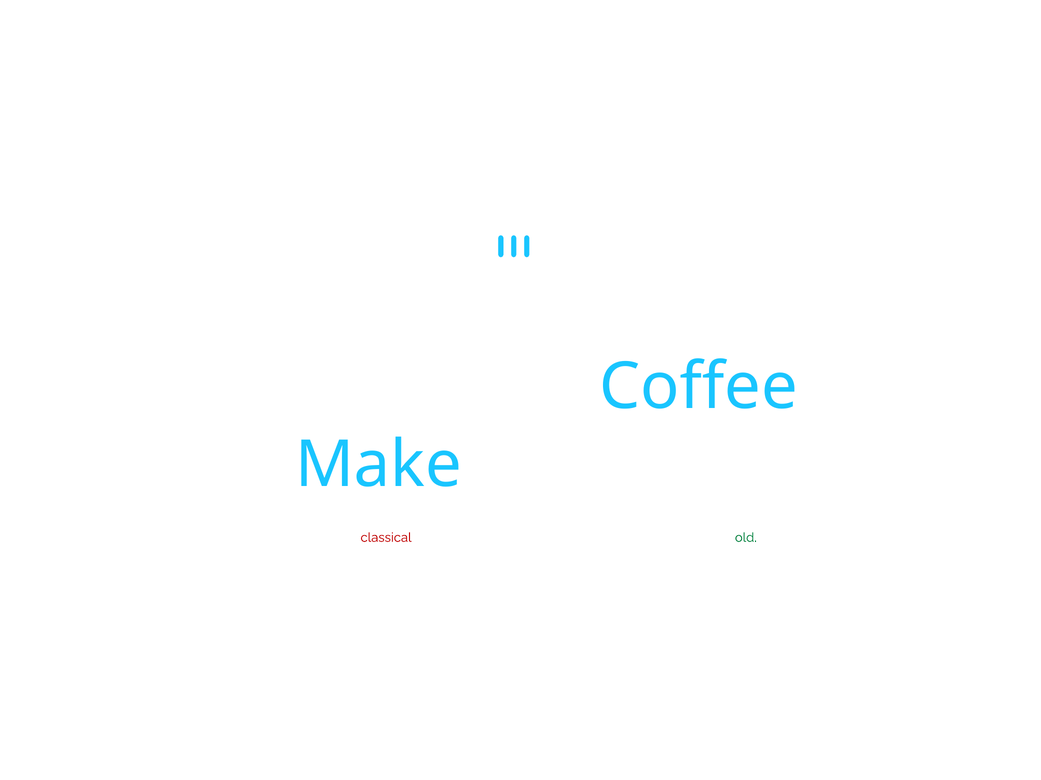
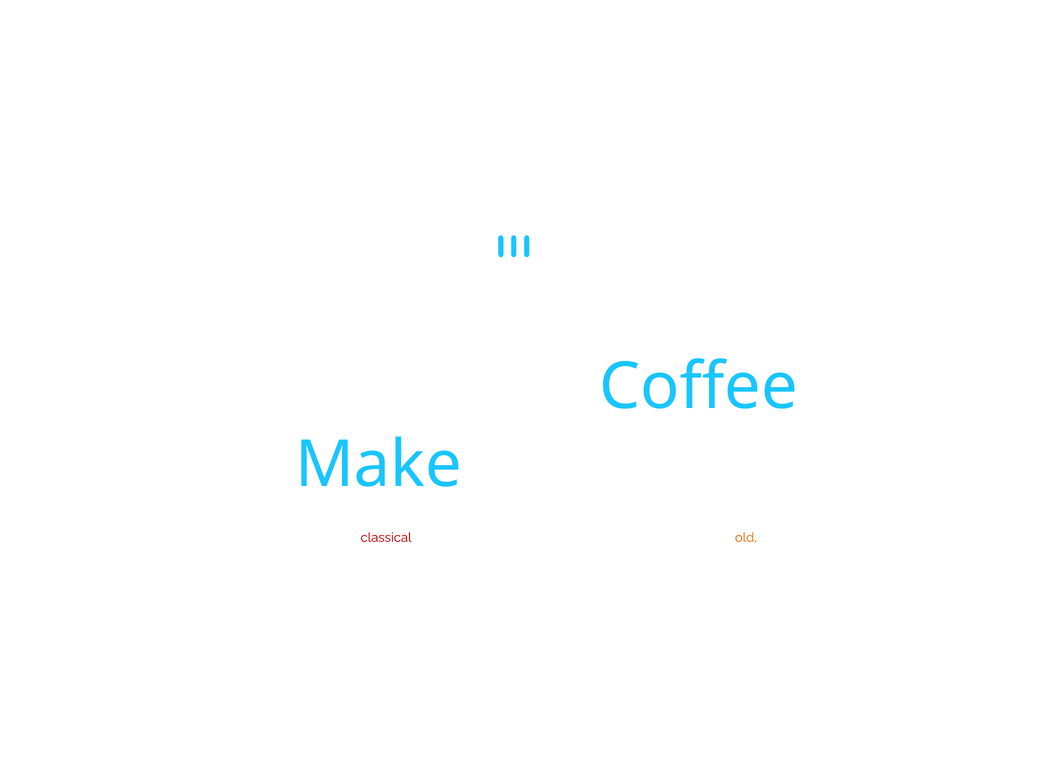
old colour: green -> orange (746, 538)
